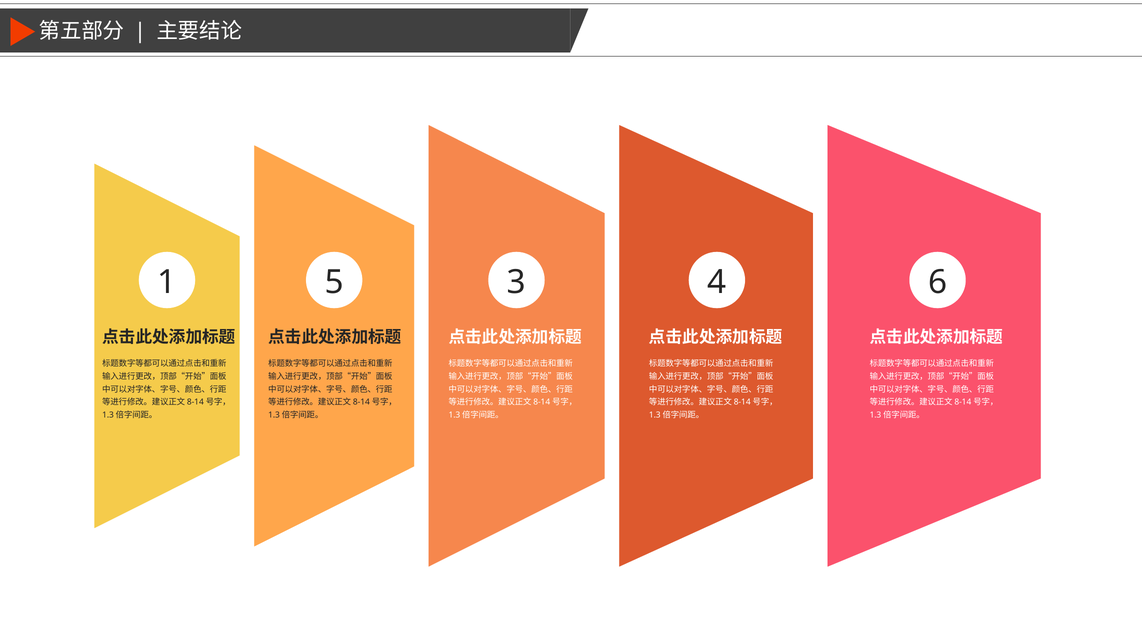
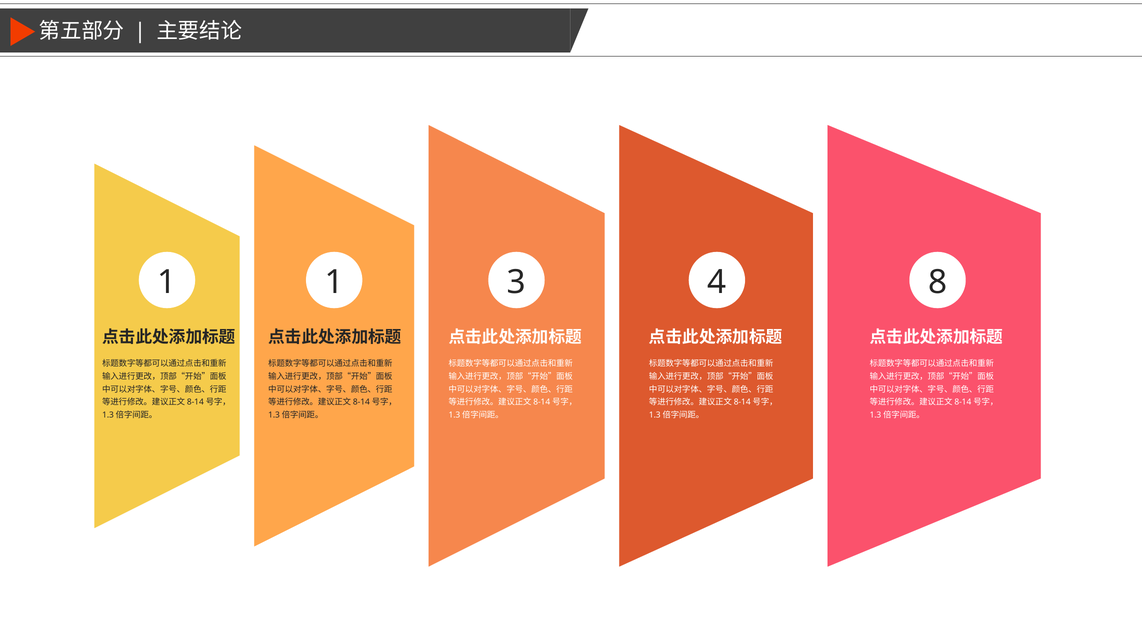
1 5: 5 -> 1 (334, 283)
6: 6 -> 8 (938, 283)
